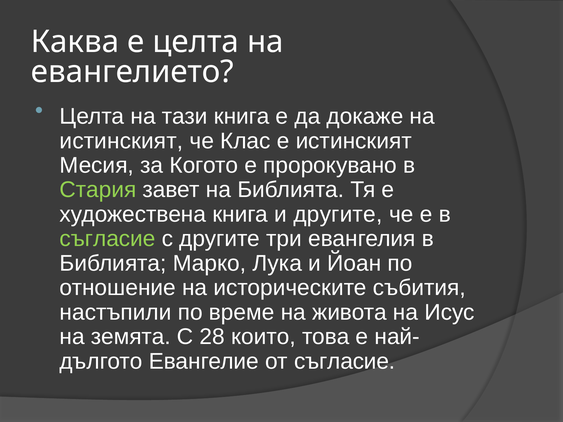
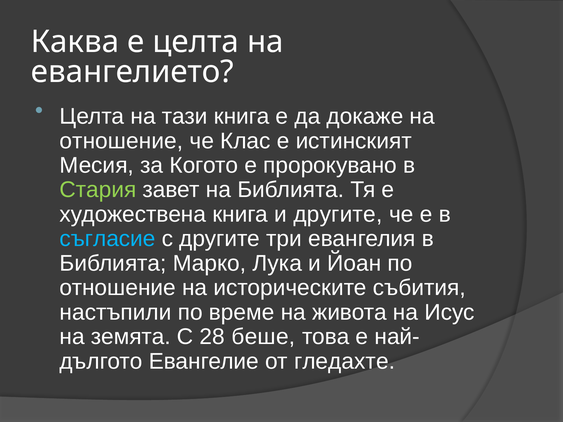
истинският: истинският -> отношение (121, 141)
съгласие colour: light green -> light blue (107, 239)
които: които -> беше (263, 337)
от съгласие: съгласие -> гледахте (344, 361)
